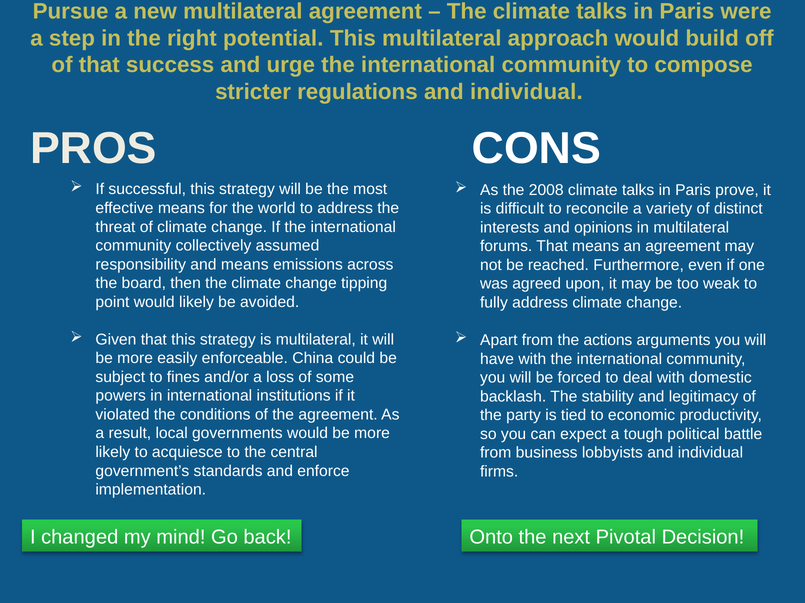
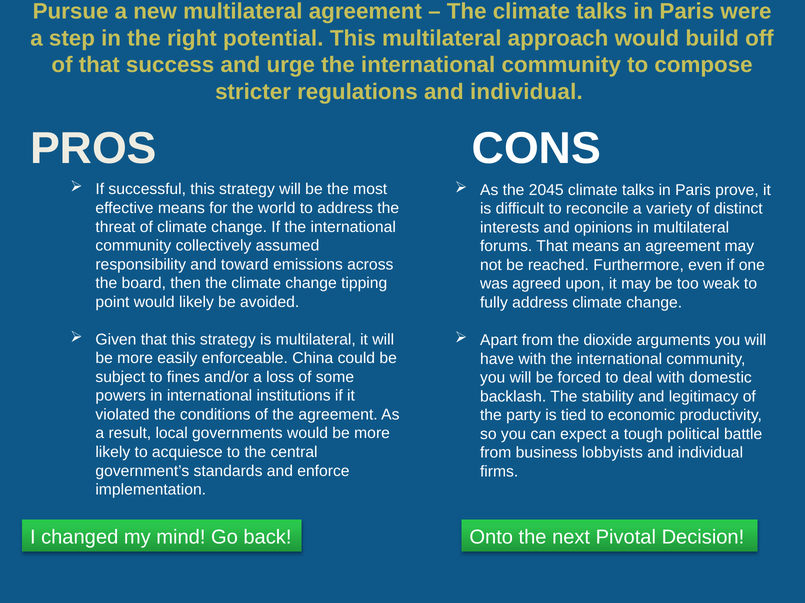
2008: 2008 -> 2045 (546, 190)
and means: means -> toward (245, 265)
actions: actions -> dioxide (608, 341)
